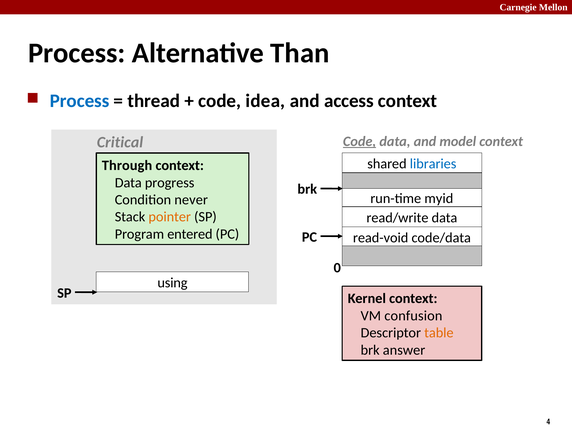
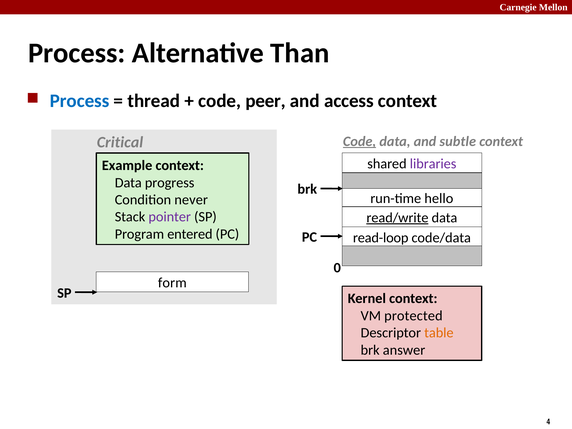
idea: idea -> peer (266, 101)
model: model -> subtle (458, 141)
libraries colour: blue -> purple (433, 164)
Through: Through -> Example (127, 165)
myid: myid -> hello (439, 199)
pointer colour: orange -> purple (170, 217)
read/write underline: none -> present (397, 218)
read-void: read-void -> read-loop (381, 238)
using: using -> form (172, 283)
confusion: confusion -> protected (413, 316)
